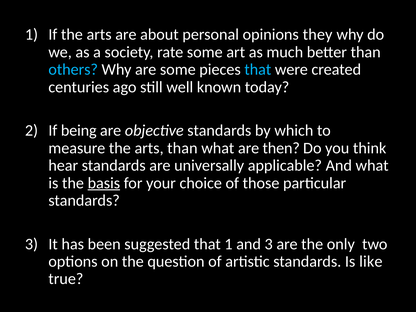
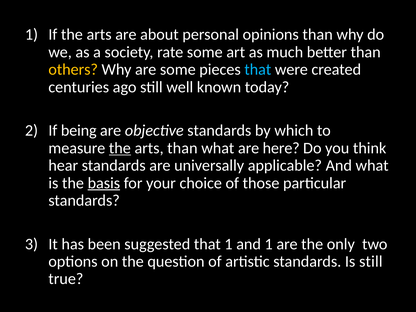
opinions they: they -> than (318, 35)
others colour: light blue -> yellow (73, 70)
the underline: none -> present (120, 148)
then: then -> here (281, 148)
and 3: 3 -> 1 (269, 244)
Is like: like -> still (371, 262)
